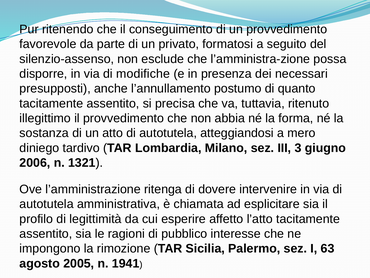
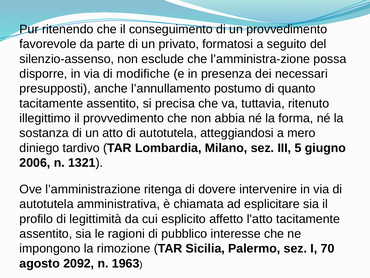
3: 3 -> 5 (298, 148)
esperire: esperire -> esplicito (184, 219)
63: 63 -> 70 (328, 248)
2005: 2005 -> 2092 (79, 263)
1941: 1941 -> 1963 (126, 263)
